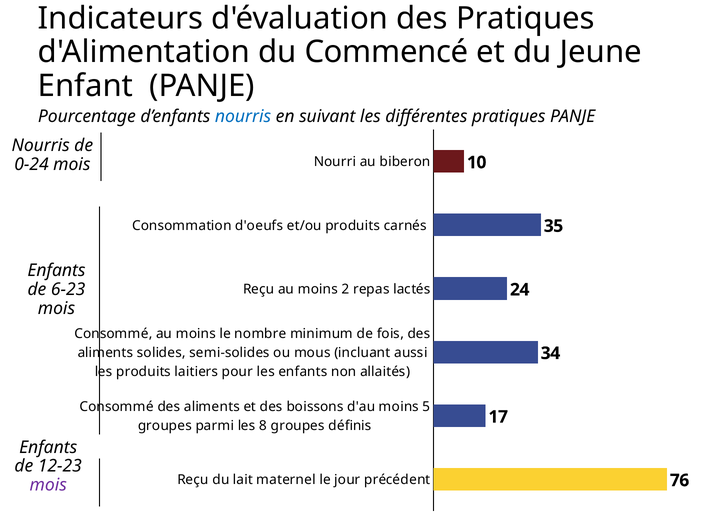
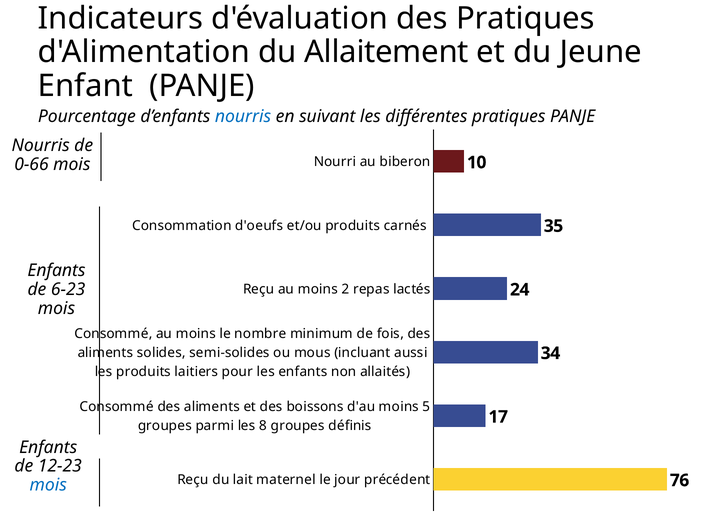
Commencé: Commencé -> Allaitement (386, 52)
0-24: 0-24 -> 0-66 (31, 164)
mois colour: purple -> blue (48, 485)
